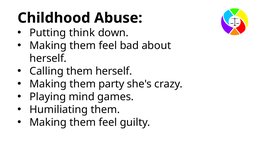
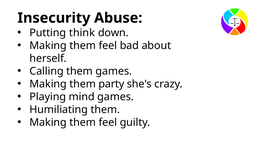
Childhood: Childhood -> Insecurity (54, 18)
them herself: herself -> games (114, 71)
